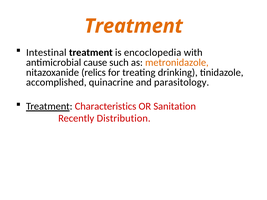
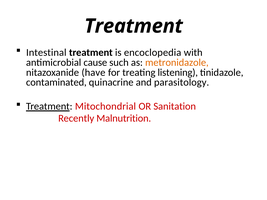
Treatment colour: orange -> black (134, 26)
relics: relics -> have (93, 72)
drinking: drinking -> listening (178, 72)
accomplished: accomplished -> contaminated (56, 82)
Characteristics: Characteristics -> Mitochondrial (105, 106)
Distribution: Distribution -> Malnutrition (124, 118)
